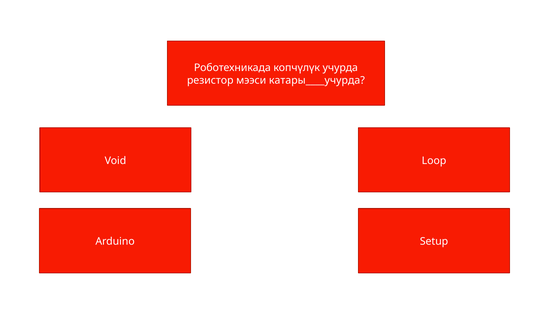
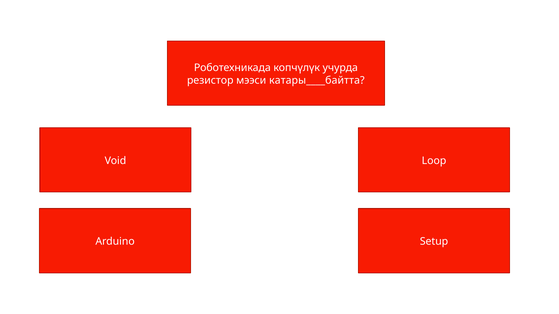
катары____учурда: катары____учурда -> катары____байтта (317, 80)
